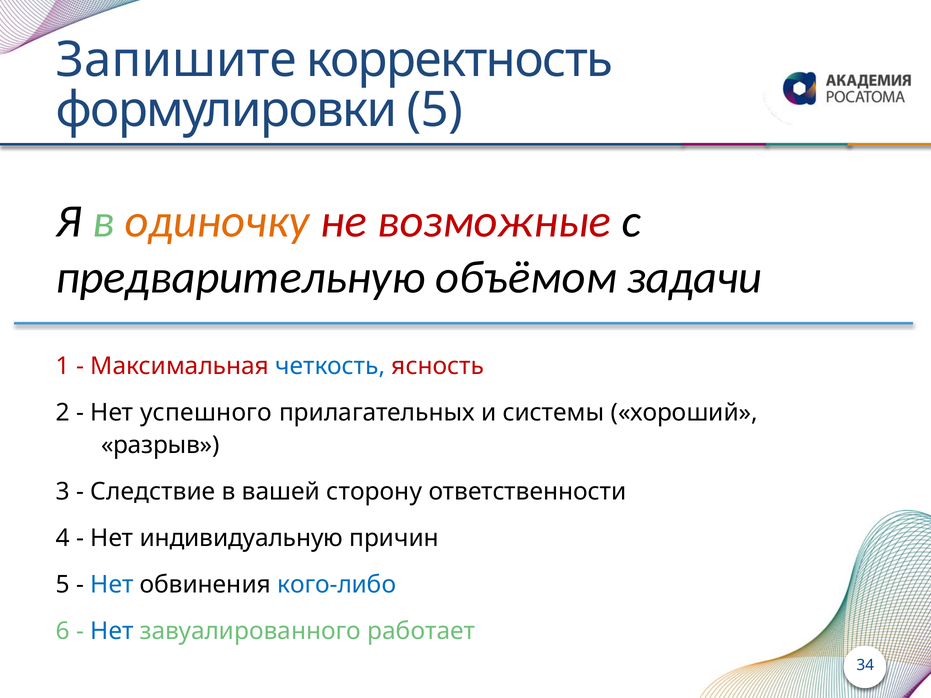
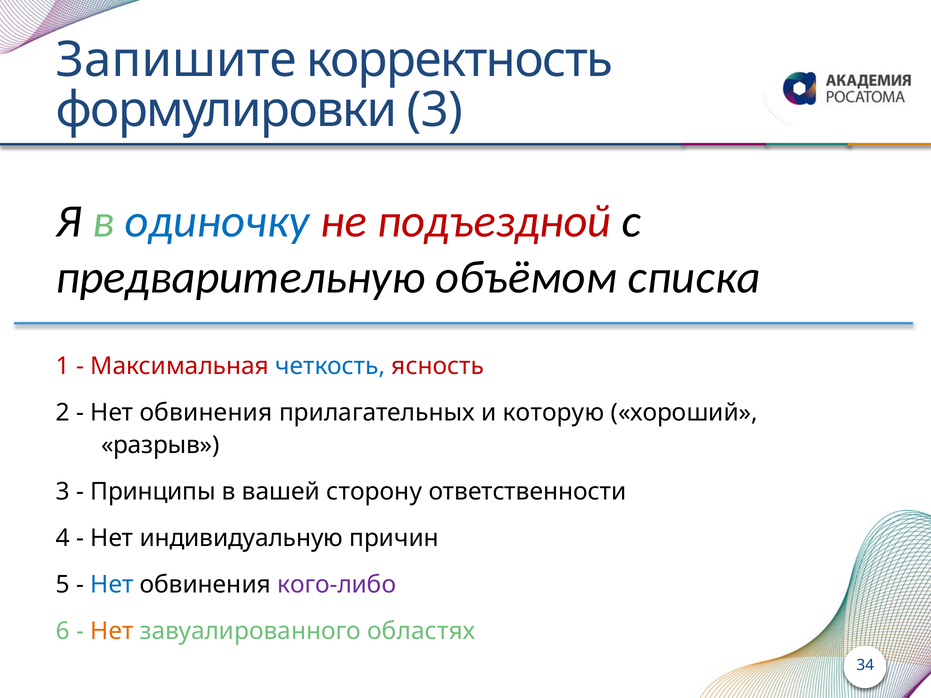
формулировки 5: 5 -> 3 (435, 110)
одиночку colour: orange -> blue (217, 222)
возможные: возможные -> подъездной (494, 222)
задачи: задачи -> списка (694, 277)
успешного: успешного -> обвинения (206, 413)
системы: системы -> которую (553, 413)
Следствие: Следствие -> Принципы (153, 492)
кого-либо colour: blue -> purple (337, 585)
Нет colour: blue -> orange (112, 632)
работает: работает -> областях (421, 632)
